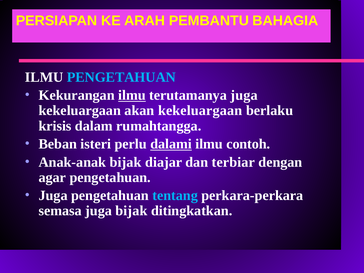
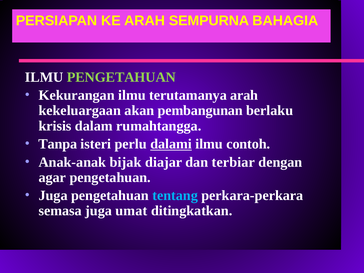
PEMBANTU: PEMBANTU -> SEMPURNA (209, 21)
PENGETAHUAN colour: light blue -> light green (121, 77)
ilmu underline: present -> none (132, 95)
terutamanya juga: juga -> arah (244, 95)
akan kekeluargaan: kekeluargaan -> pembangunan (200, 111)
Beban: Beban -> Tanpa (58, 144)
juga bijak: bijak -> umat (131, 211)
